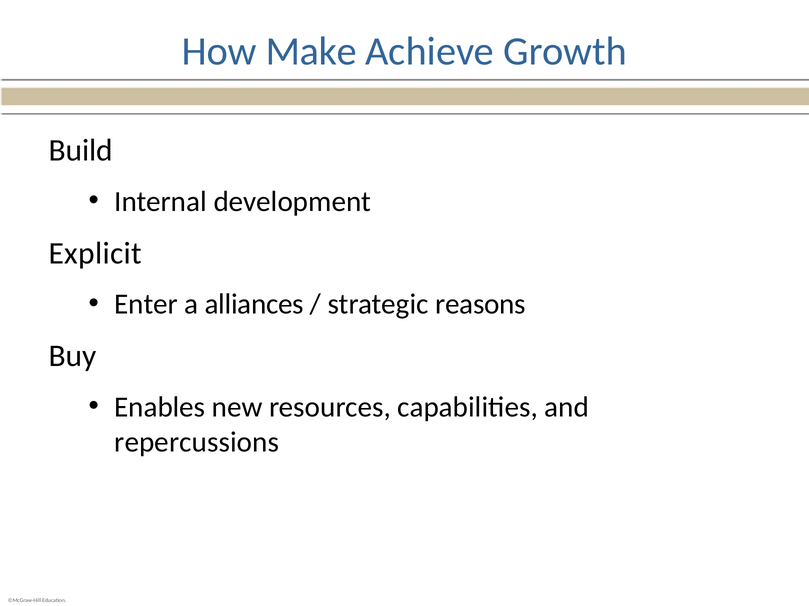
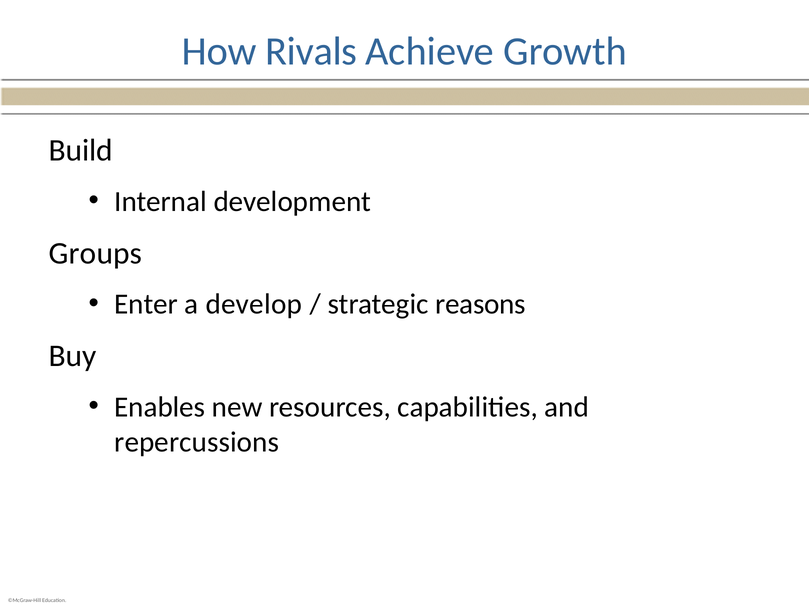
Make: Make -> Rivals (311, 51)
Explicit: Explicit -> Groups (95, 253)
alliances: alliances -> develop (254, 305)
